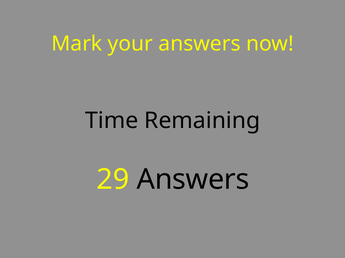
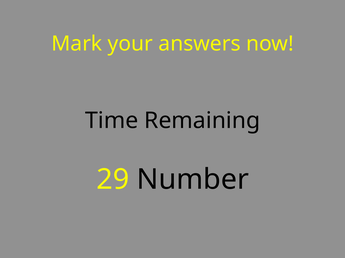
29 Answers: Answers -> Number (193, 180)
